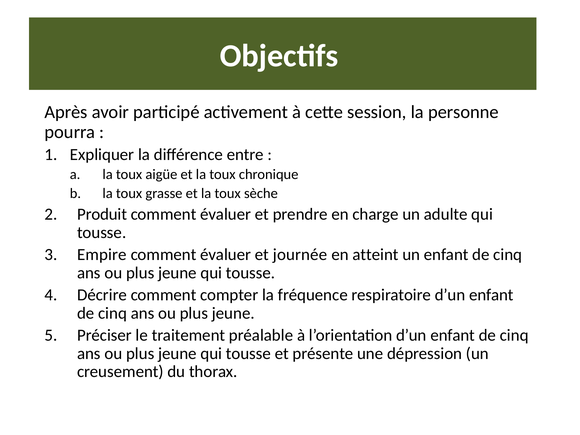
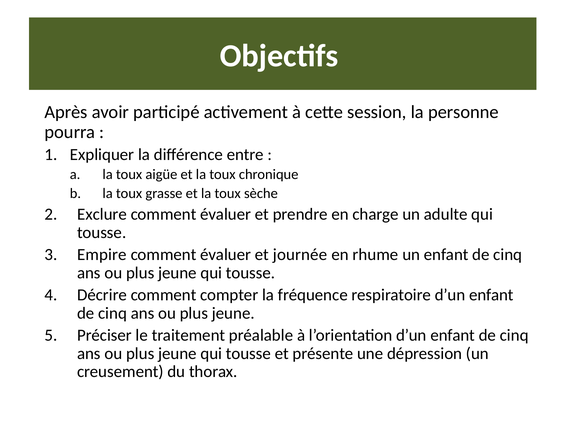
Produit: Produit -> Exclure (102, 214)
atteint: atteint -> rhume (375, 255)
